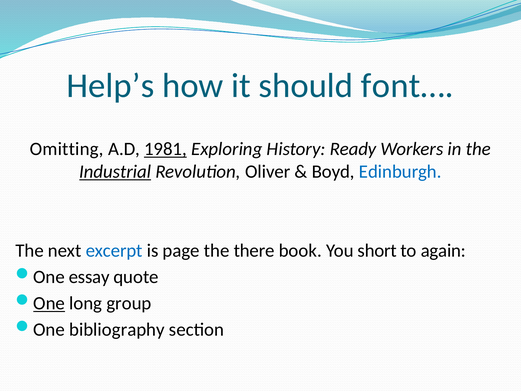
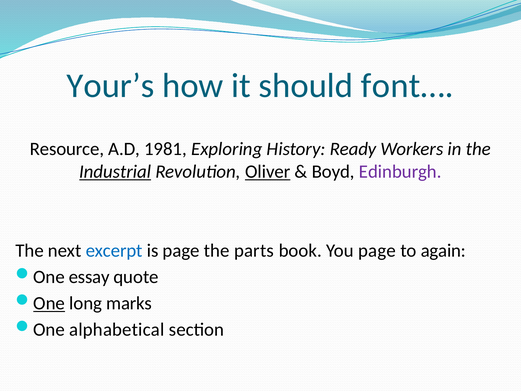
Help’s: Help’s -> Your’s (110, 86)
Omitting: Omitting -> Resource (67, 149)
1981 underline: present -> none (165, 149)
Oliver underline: none -> present (268, 172)
Edinburgh colour: blue -> purple (400, 172)
there: there -> parts (254, 251)
You short: short -> page (377, 251)
group: group -> marks (129, 303)
bibliography: bibliography -> alphabetical (117, 329)
